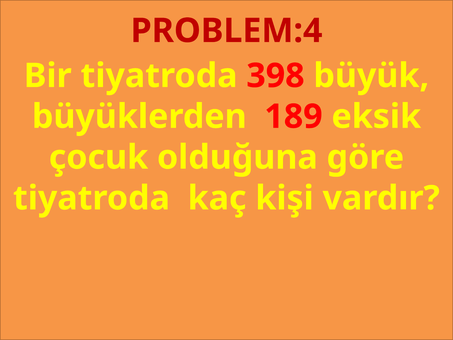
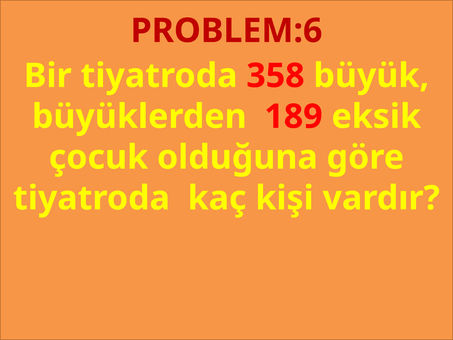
PROBLEM:4: PROBLEM:4 -> PROBLEM:6 (227, 31)
398: 398 -> 358 (275, 76)
